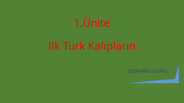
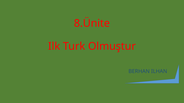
1.Ünite: 1.Ünite -> 8.Ünite (92, 23)
Kalıpların: Kalıpların -> Olmuştur (112, 47)
